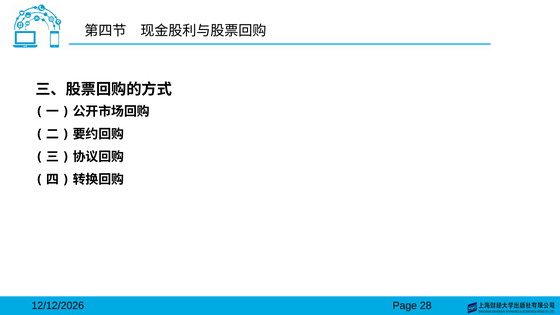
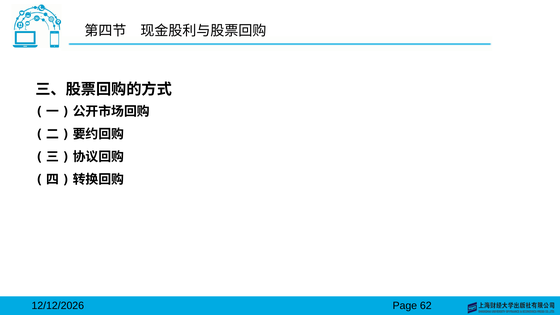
28: 28 -> 62 (426, 306)
